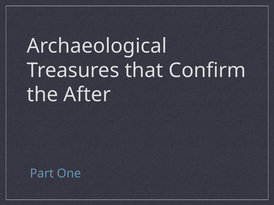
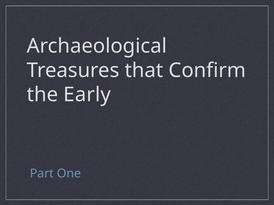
After: After -> Early (87, 95)
